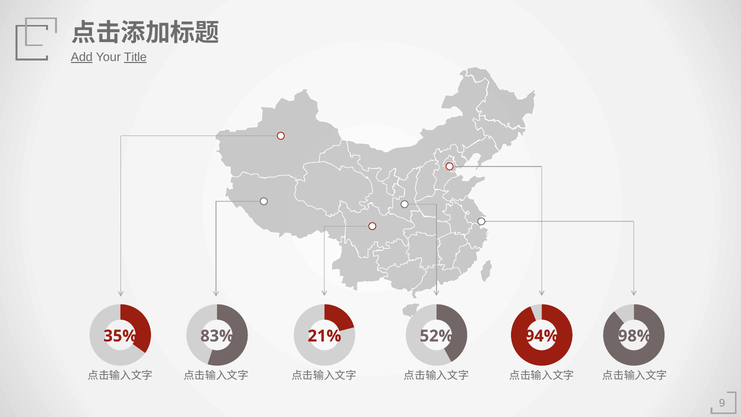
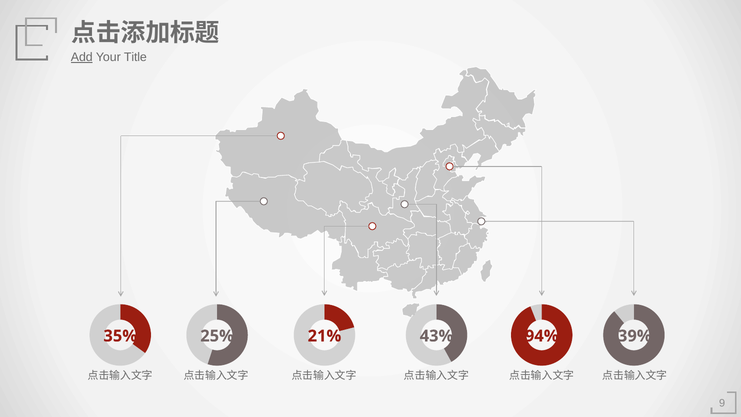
Title underline: present -> none (135, 57)
83%: 83% -> 25% (217, 336)
52%: 52% -> 43% (437, 336)
98%: 98% -> 39% (635, 336)
